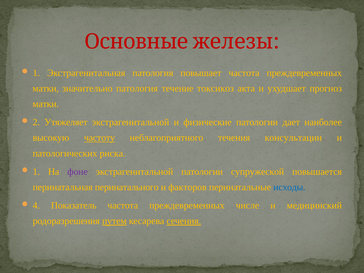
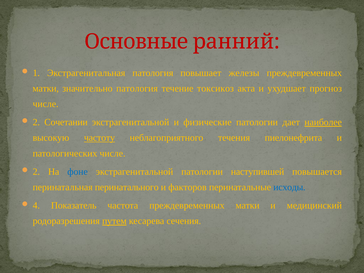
железы: железы -> ранний (236, 42)
повышает частота: частота -> железы (244, 73)
матки: матки -> числе (46, 104)
Утяжеляет: Утяжеляет -> Сочетании (66, 122)
наиболее underline: none -> present (323, 122)
консультации: консультации -> пиелонефрита (293, 138)
патологических риска: риска -> числе (113, 153)
1: 1 -> 2 (36, 172)
фоне colour: purple -> blue (78, 172)
супружеской: супружеской -> наступившей (258, 172)
частота преждевременных числе: числе -> матки (248, 205)
сечения underline: present -> none (184, 221)
